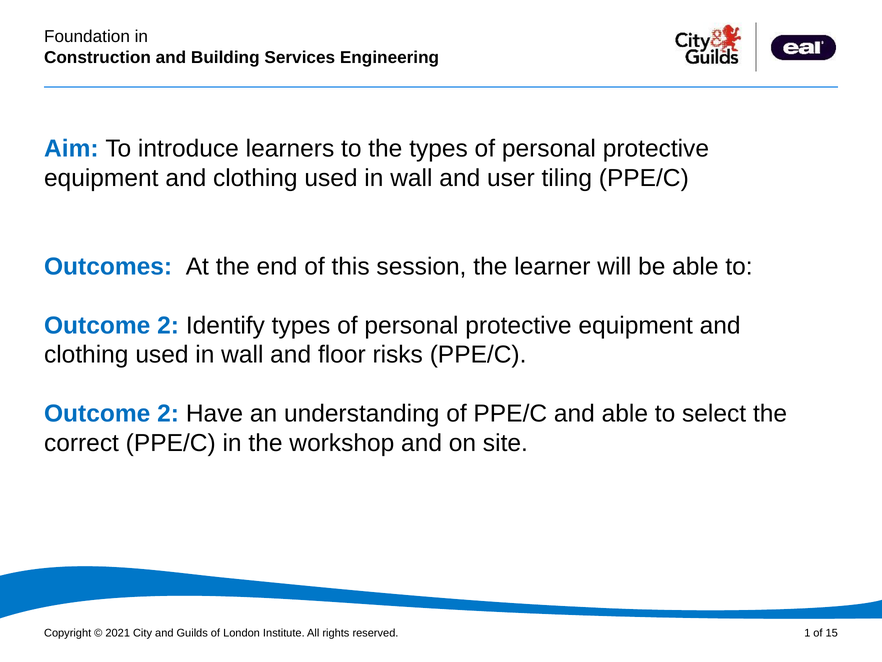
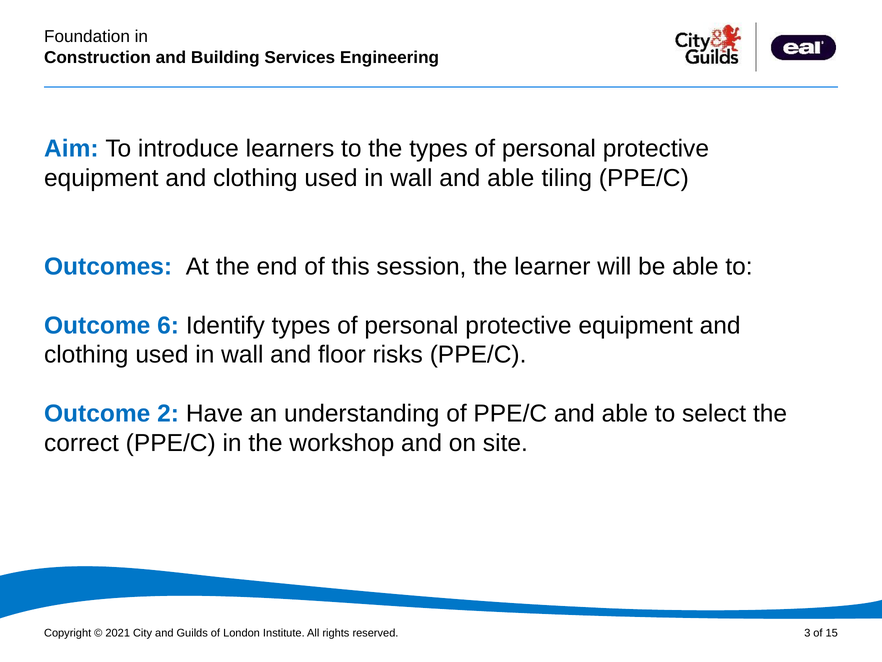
wall and user: user -> able (511, 178)
2: 2 -> 6 (168, 325)
1: 1 -> 3 (807, 632)
